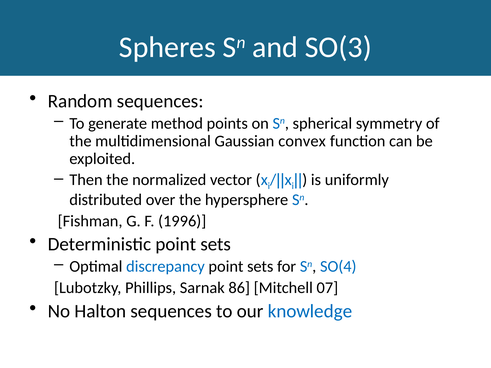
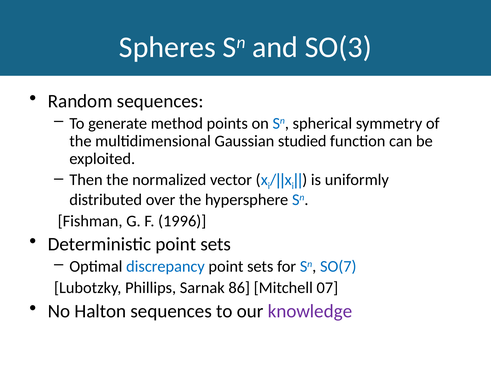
convex: convex -> studied (302, 141)
SO(4: SO(4 -> SO(7 (338, 267)
knowledge colour: blue -> purple (310, 311)
